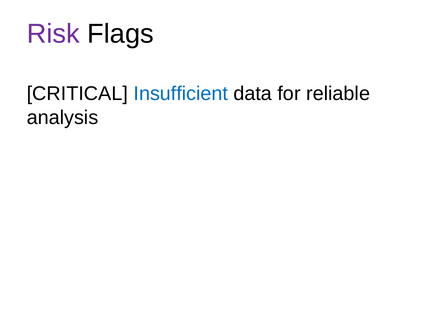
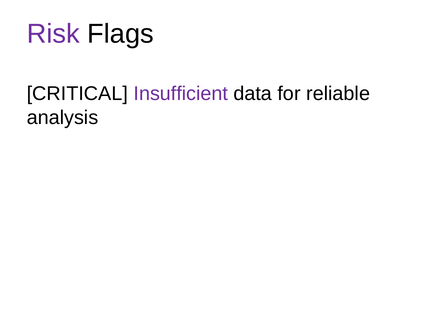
Insufficient colour: blue -> purple (181, 94)
